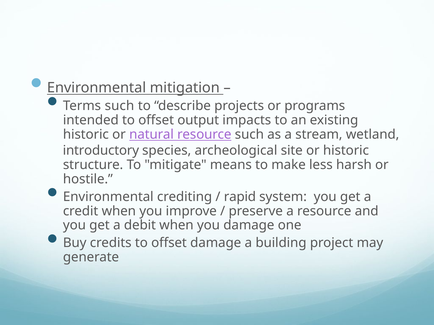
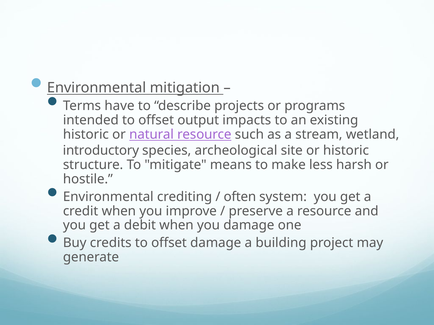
Terms such: such -> have (119, 106)
rapid: rapid -> often (240, 197)
